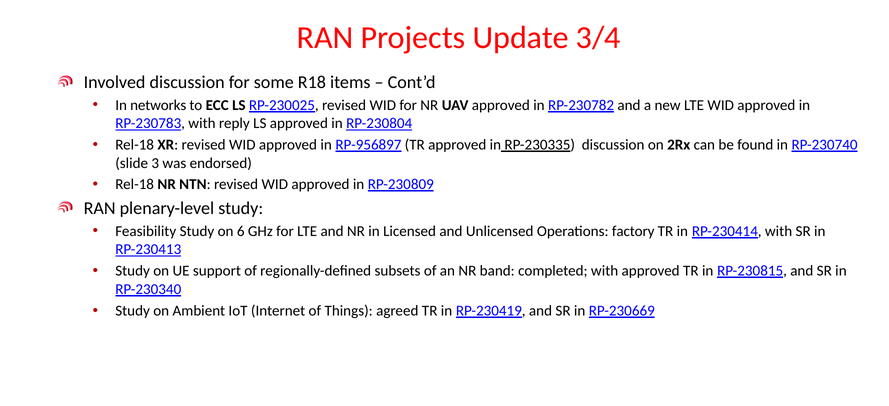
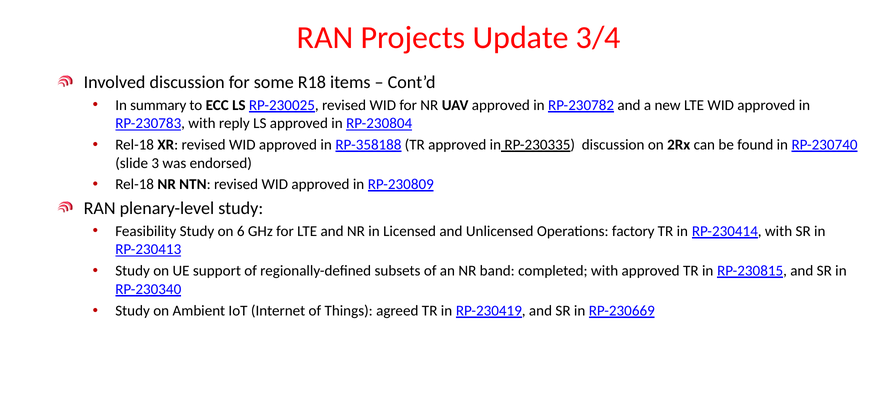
networks: networks -> summary (158, 105)
RP-956897: RP-956897 -> RP-358188 (368, 145)
